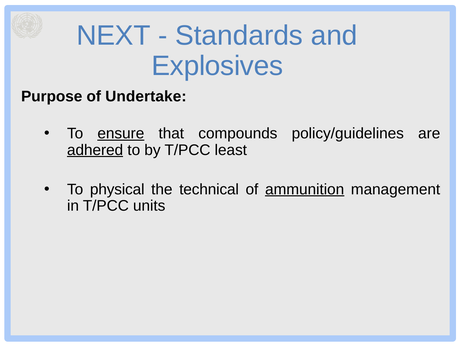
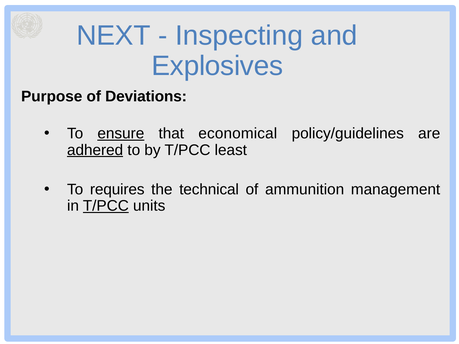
Standards: Standards -> Inspecting (239, 36)
Undertake: Undertake -> Deviations (146, 97)
compounds: compounds -> economical (238, 134)
physical: physical -> requires (117, 190)
ammunition underline: present -> none (305, 190)
T/PCC underline: none -> present (106, 206)
